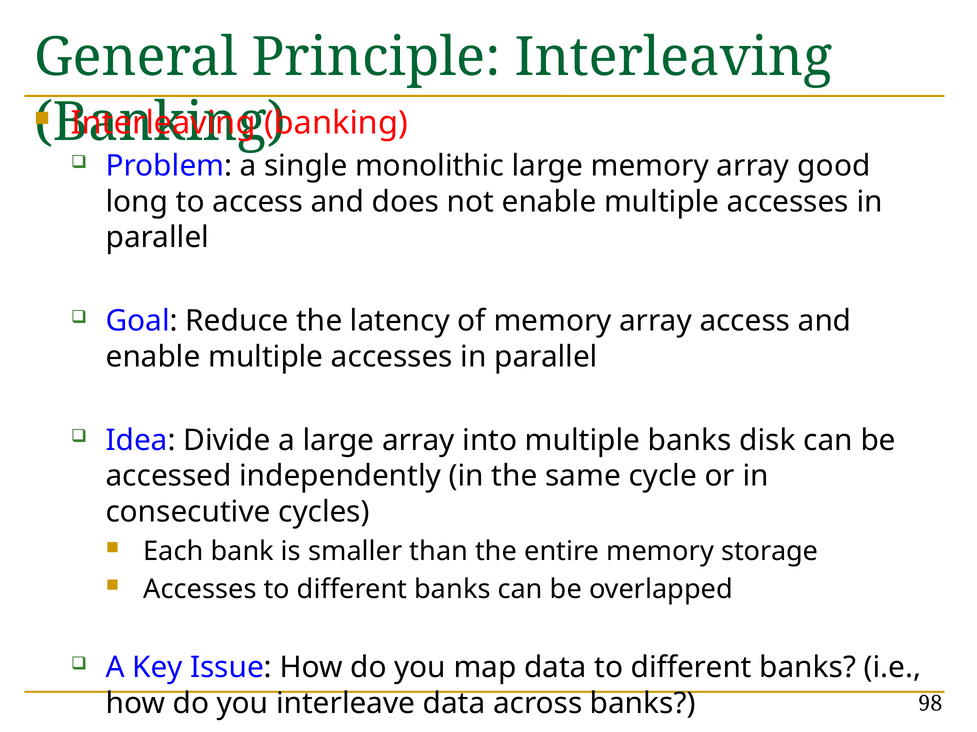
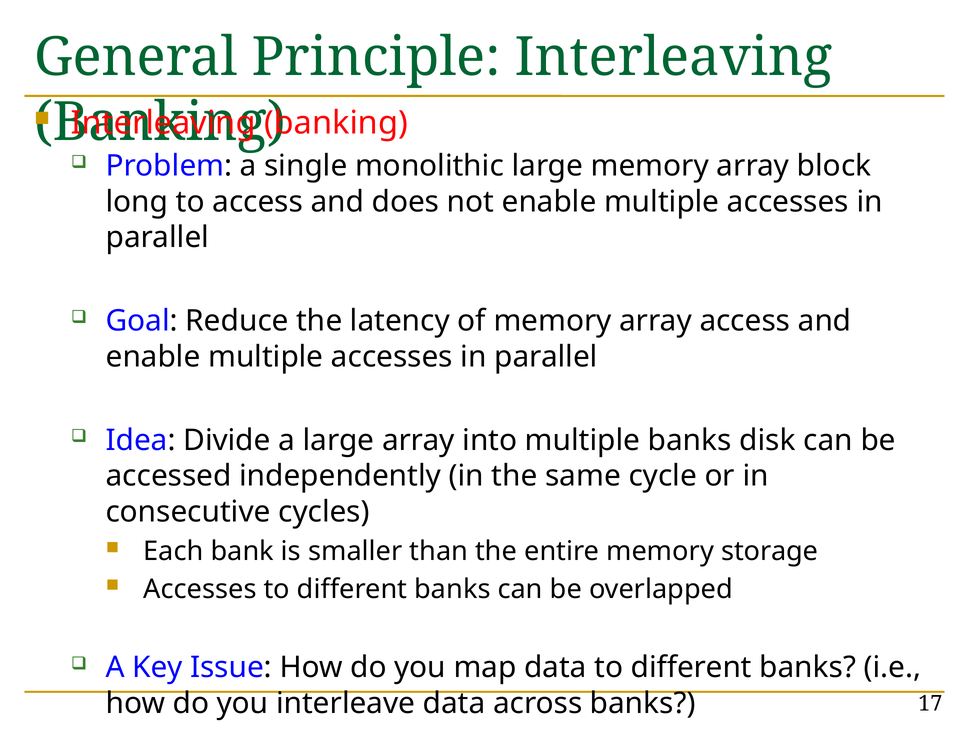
good: good -> block (834, 166)
98: 98 -> 17 (930, 704)
